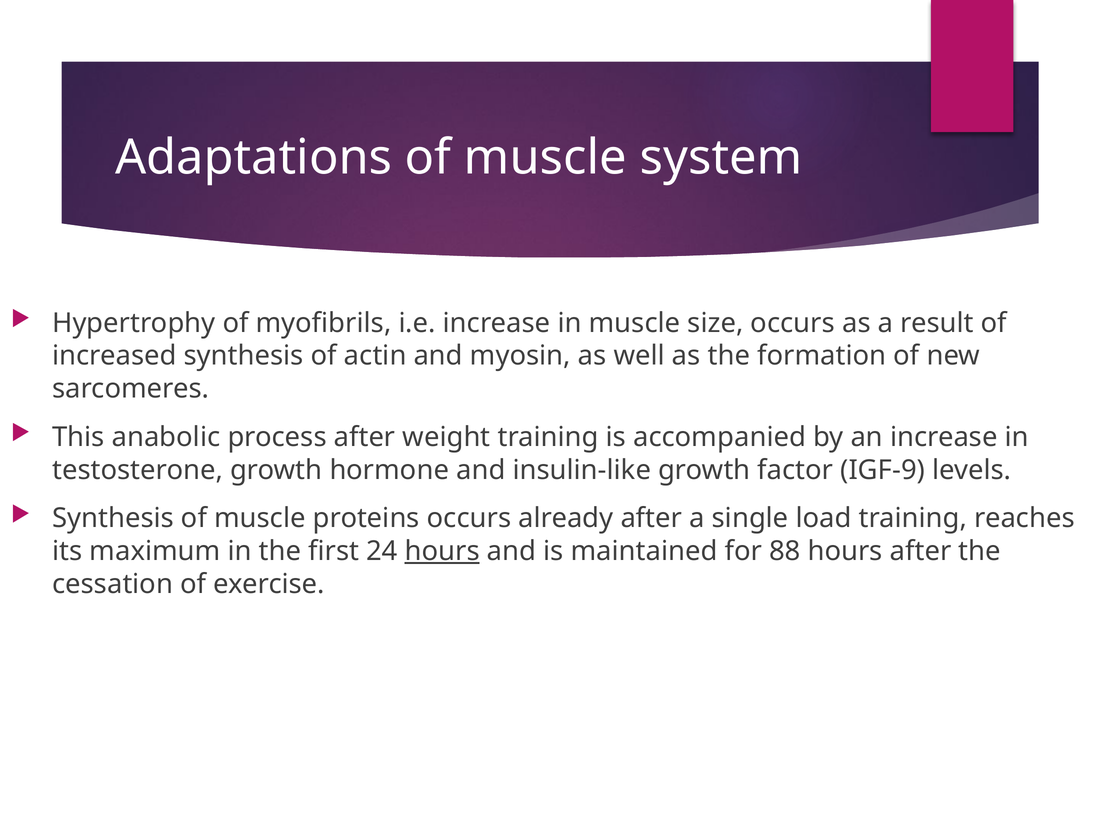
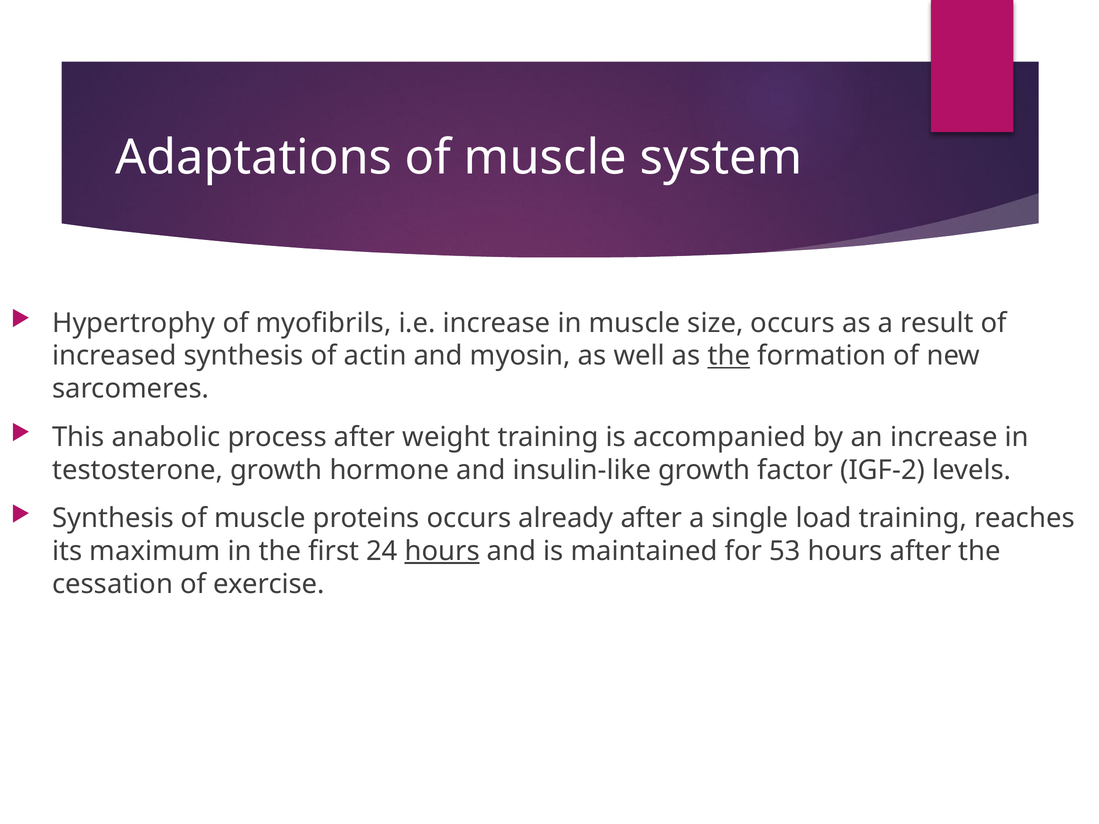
the underline: none -> present (729, 356)
IGF-9: IGF-9 -> IGF-2 (883, 470)
88: 88 -> 53 (785, 551)
